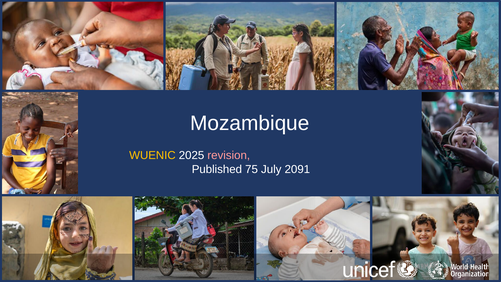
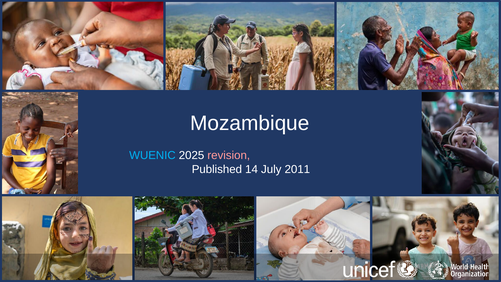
WUENIC colour: yellow -> light blue (152, 155)
75: 75 -> 14 (252, 169)
2091: 2091 -> 2011 (297, 169)
